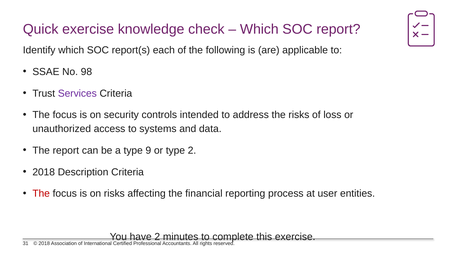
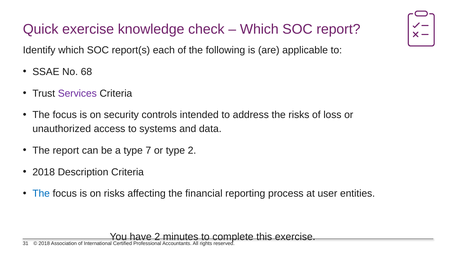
98: 98 -> 68 (86, 72)
9: 9 -> 7 (148, 150)
The colour: red -> blue (41, 193)
